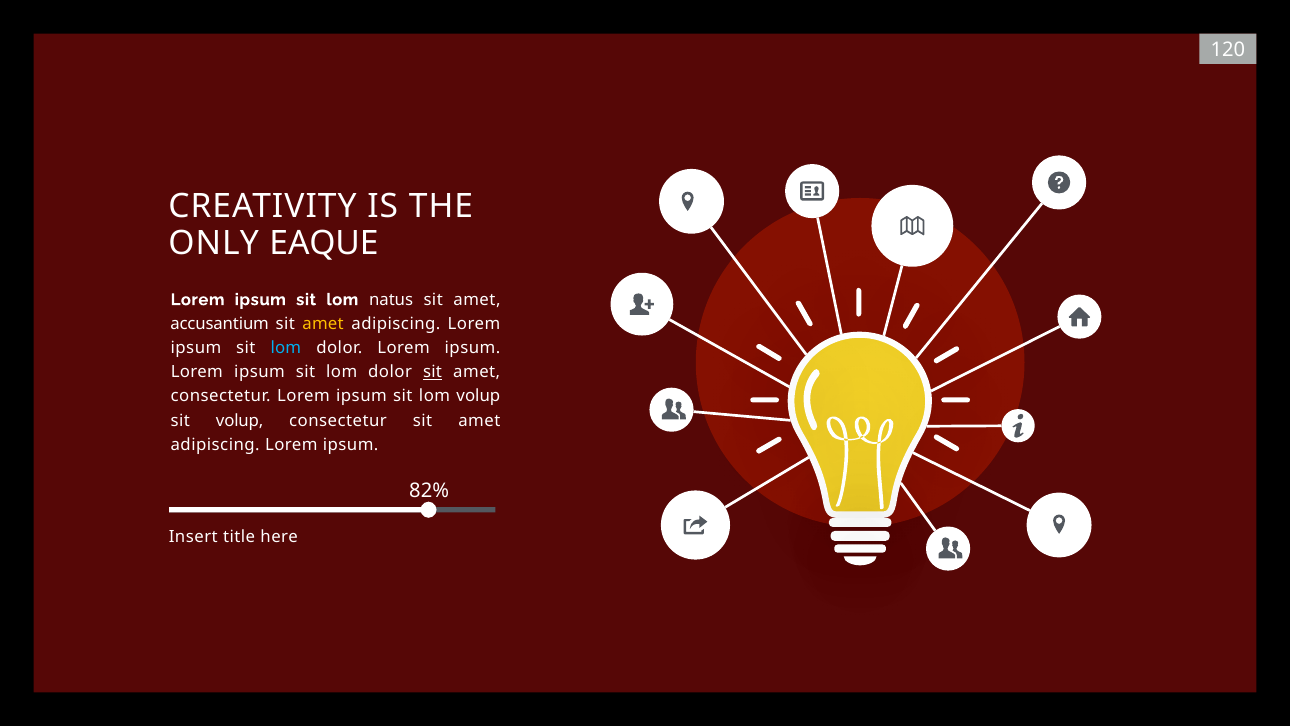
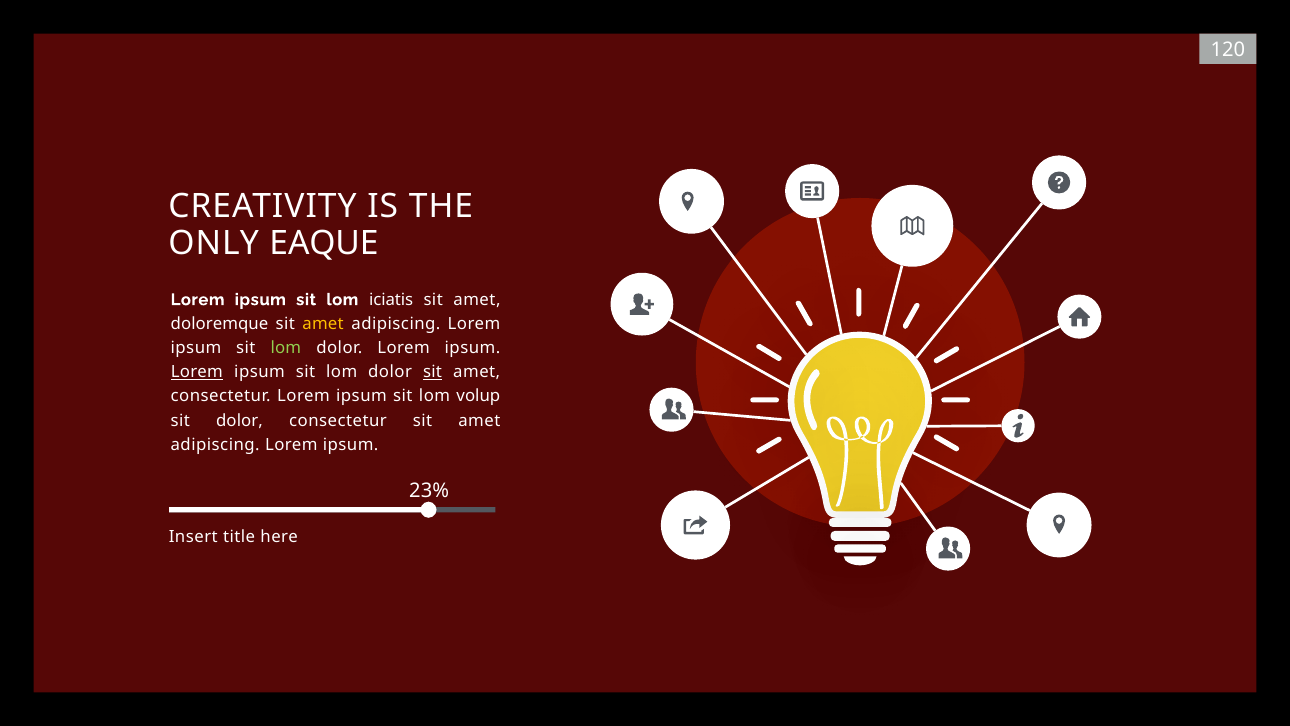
natus: natus -> iciatis (391, 300)
accusantium: accusantium -> doloremque (220, 324)
lom colour: light blue -> light green (286, 348)
Lorem underline: none -> present (197, 372)
sit volup: volup -> dolor (240, 420)
82%: 82% -> 23% (429, 491)
